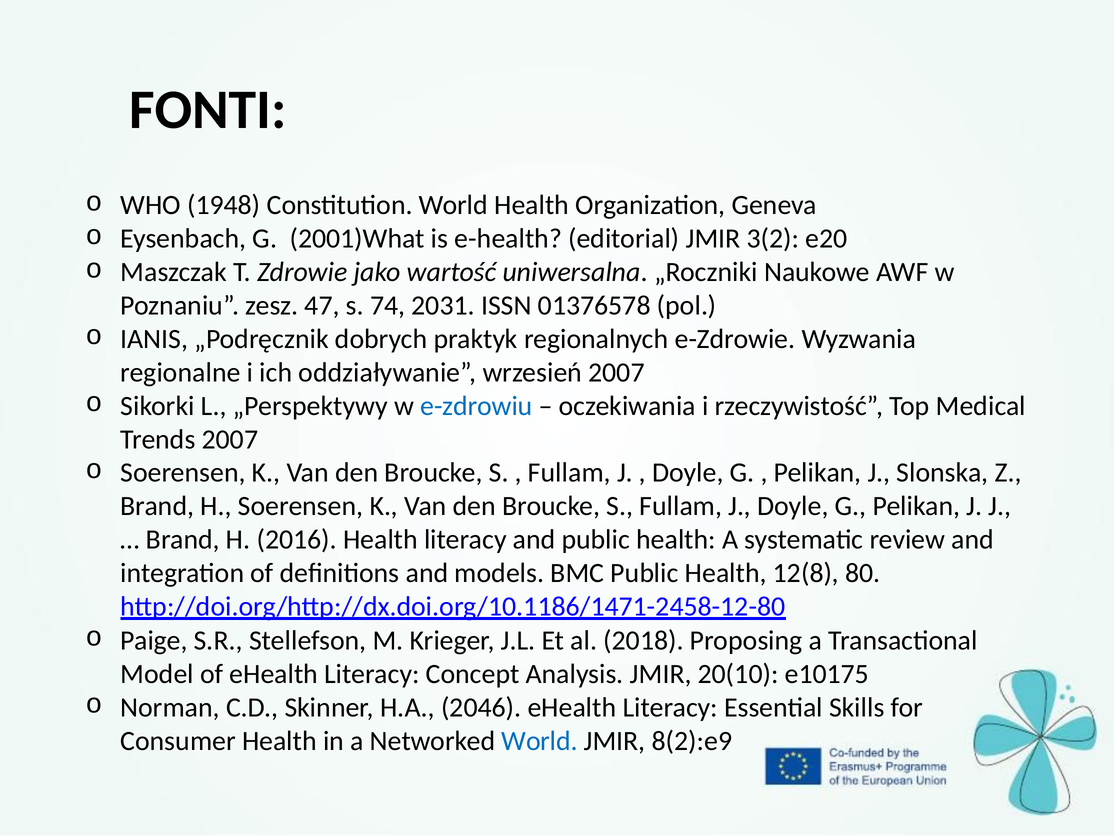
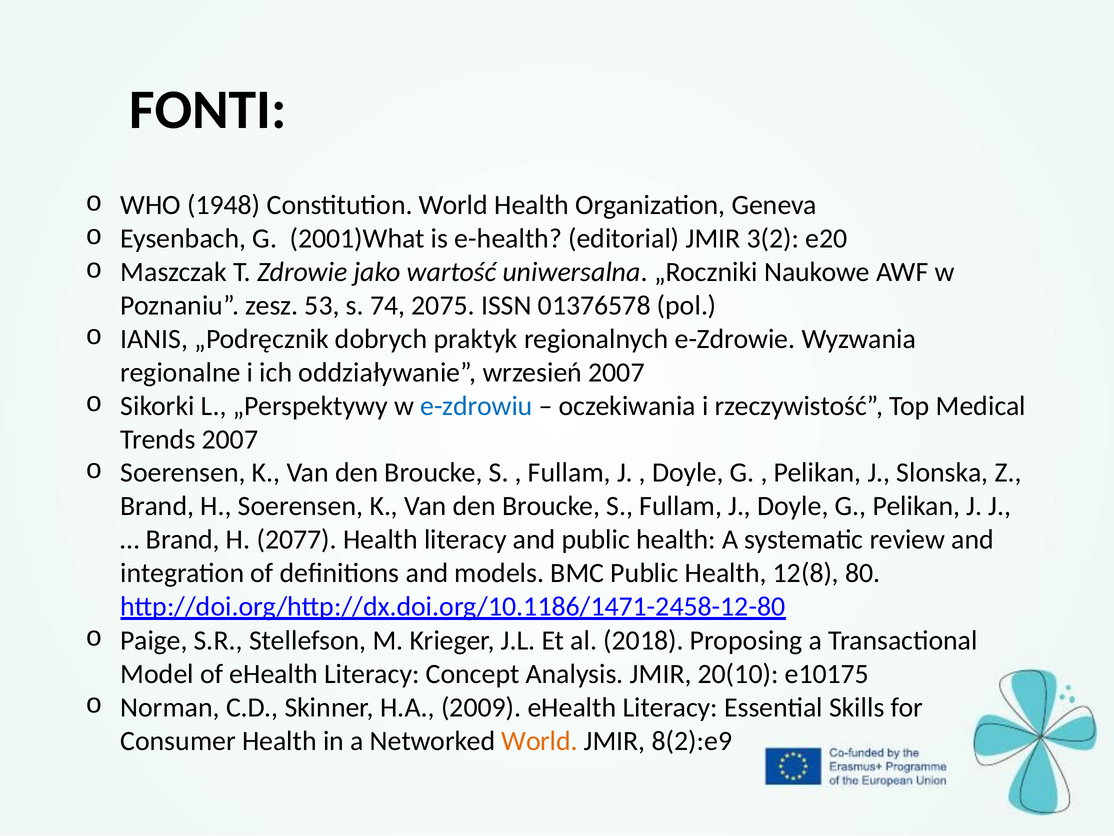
47: 47 -> 53 (322, 305)
2031: 2031 -> 2075 (443, 305)
2016: 2016 -> 2077 (297, 539)
2046: 2046 -> 2009 (481, 707)
World colour: blue -> orange (540, 740)
